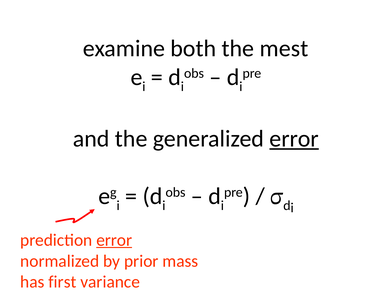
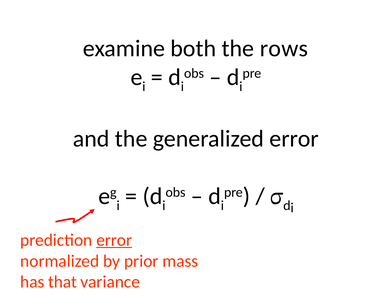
mest: mest -> rows (284, 48)
error underline: present -> none (294, 139)
first: first -> that (63, 282)
